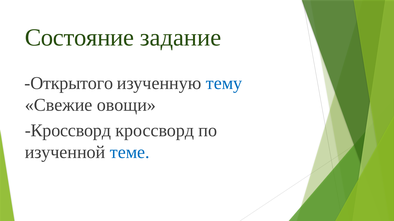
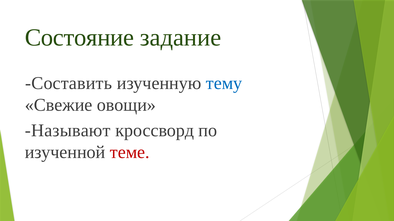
Открытого: Открытого -> Составить (69, 83)
Кроссворд: Кроссворд -> Называют (68, 131)
теме colour: blue -> red (130, 153)
